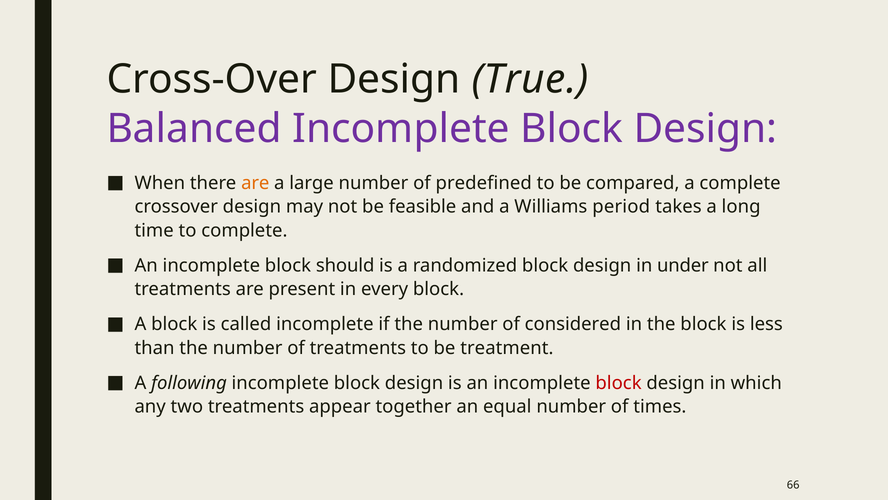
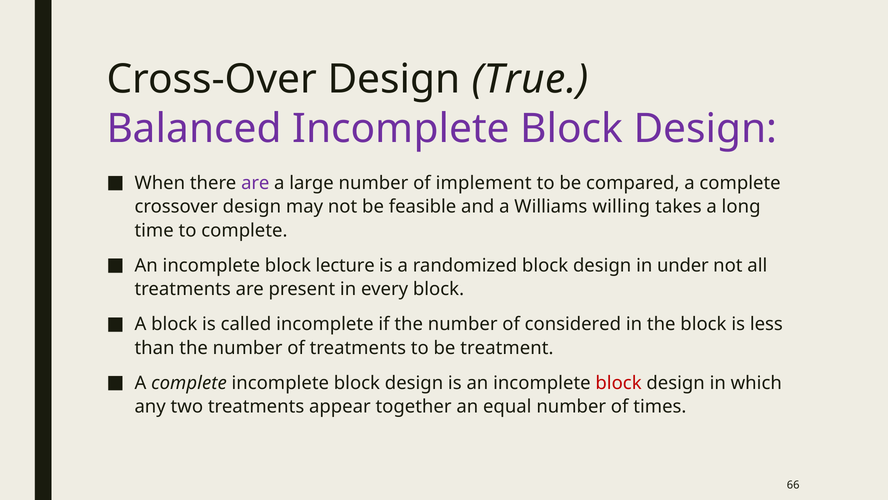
are colour: orange -> purple (255, 183)
predefined: predefined -> implement (484, 183)
period: period -> willing (621, 207)
should: should -> lecture (345, 265)
following: following -> complete (189, 383)
